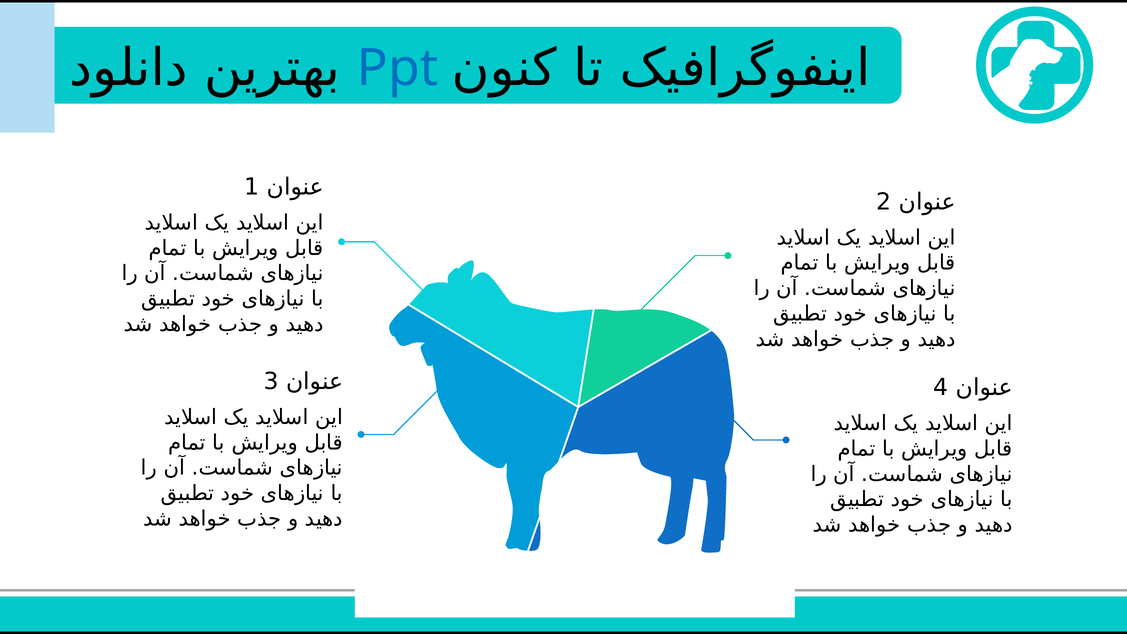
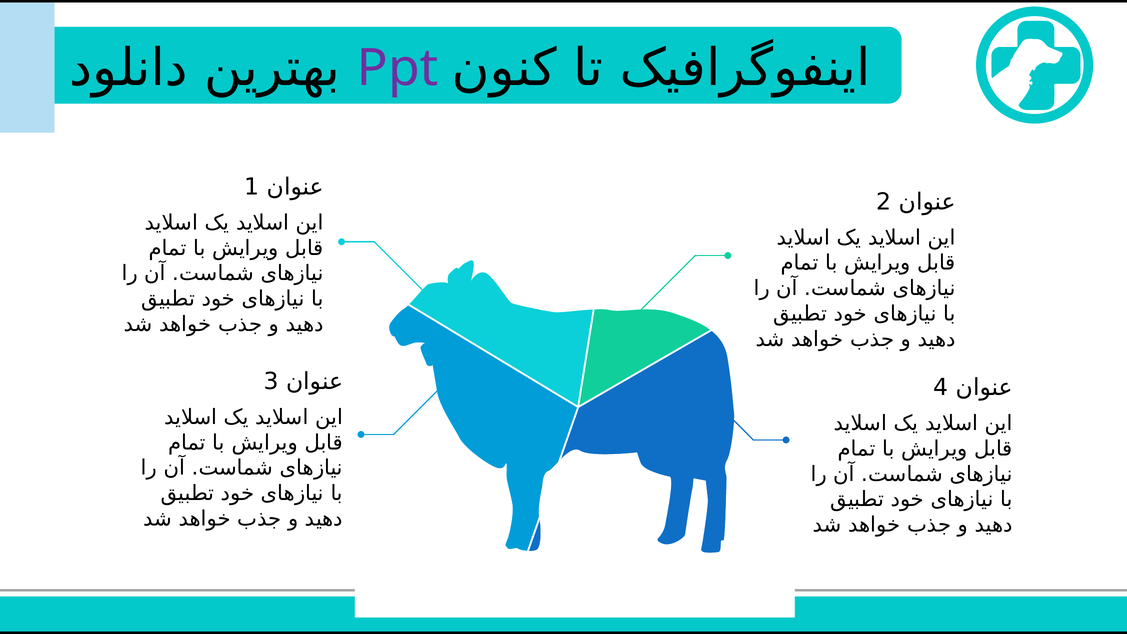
Ppt colour: blue -> purple (398, 68)
